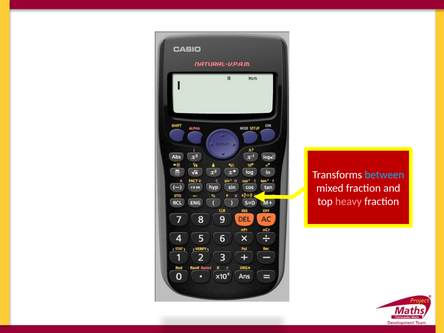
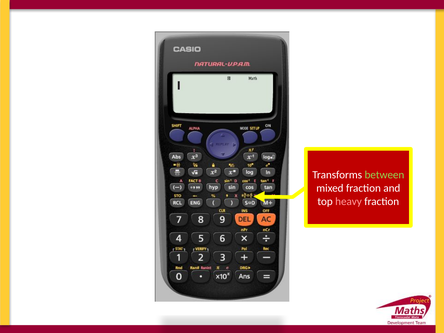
between colour: light blue -> light green (384, 175)
